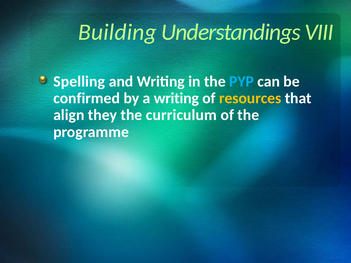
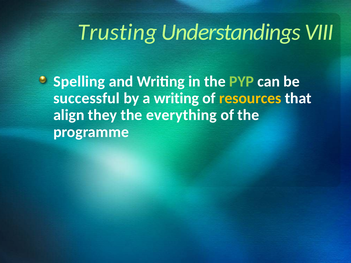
Building: Building -> Trusting (117, 32)
PYP colour: light blue -> light green (242, 81)
confirmed: confirmed -> successful (87, 98)
curriculum: curriculum -> everything (181, 115)
